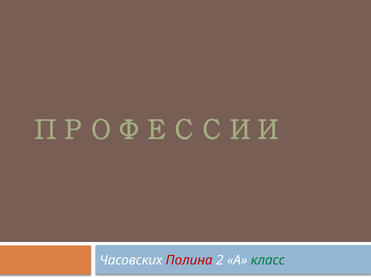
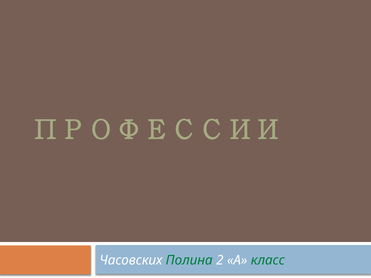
Полина colour: red -> green (189, 260)
